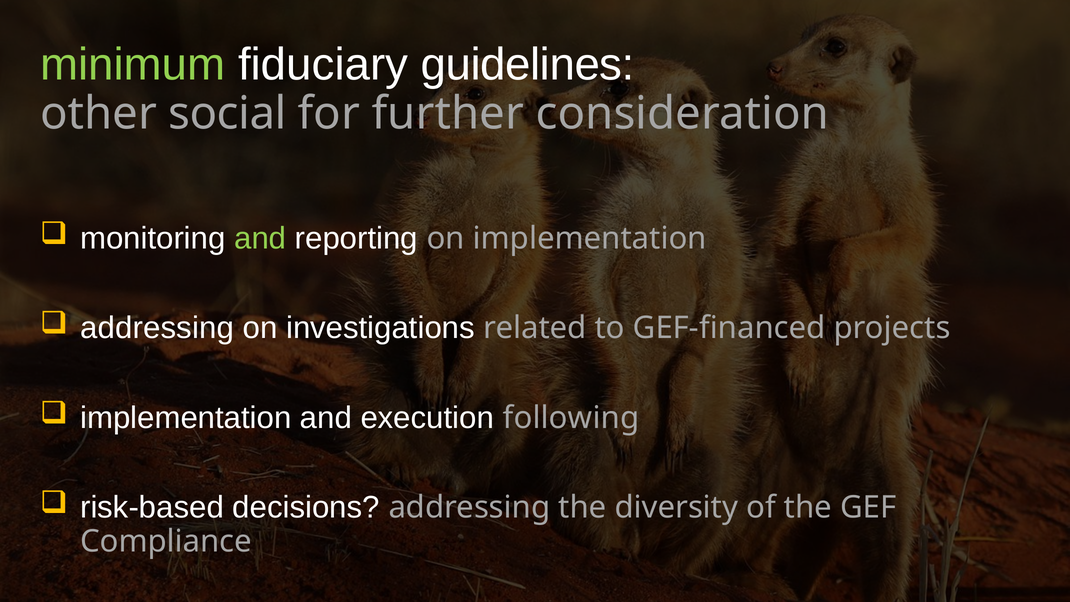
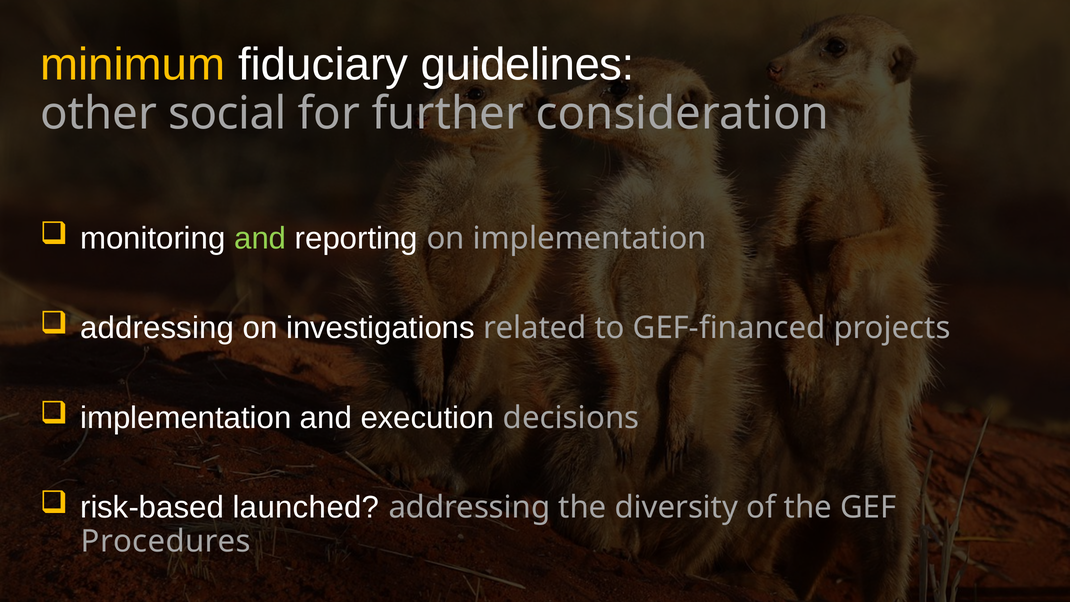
minimum colour: light green -> yellow (133, 64)
following: following -> decisions (571, 418)
decisions: decisions -> launched (306, 507)
Compliance: Compliance -> Procedures (166, 541)
